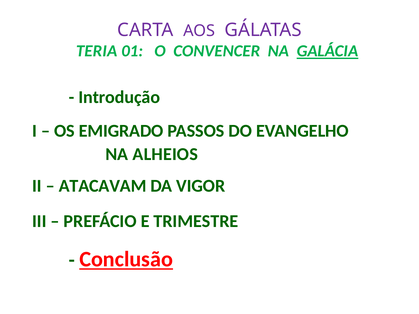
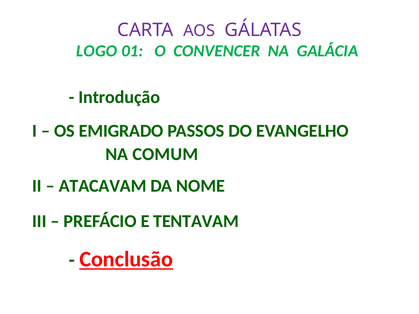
TERIA: TERIA -> LOGO (97, 51)
GALÁCIA underline: present -> none (328, 51)
ALHEIOS: ALHEIOS -> COMUM (165, 154)
VIGOR: VIGOR -> NOME (201, 186)
TRIMESTRE: TRIMESTRE -> TENTAVAM (196, 221)
